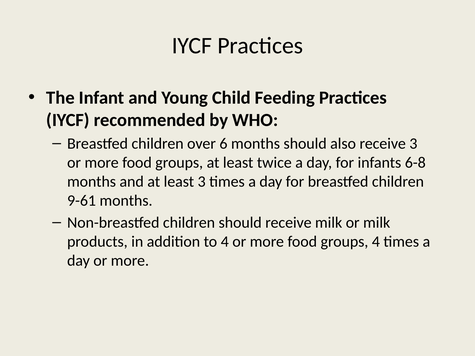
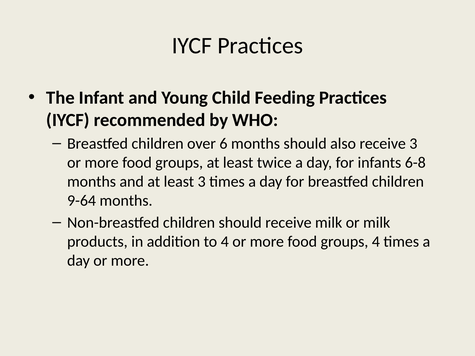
9-61: 9-61 -> 9-64 (82, 201)
